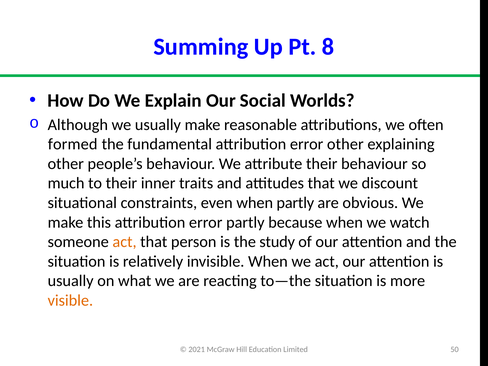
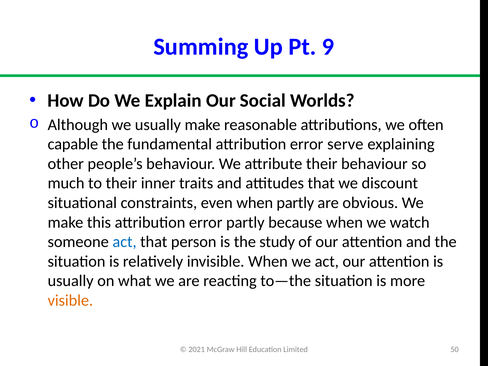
8: 8 -> 9 (328, 47)
formed: formed -> capable (73, 144)
error other: other -> serve (345, 144)
act colour: orange -> blue (125, 242)
